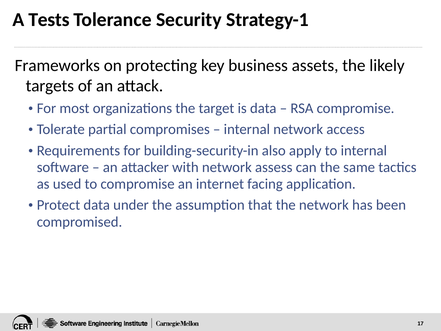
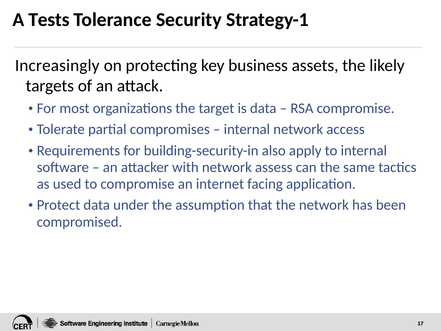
Frameworks: Frameworks -> Increasingly (57, 66)
